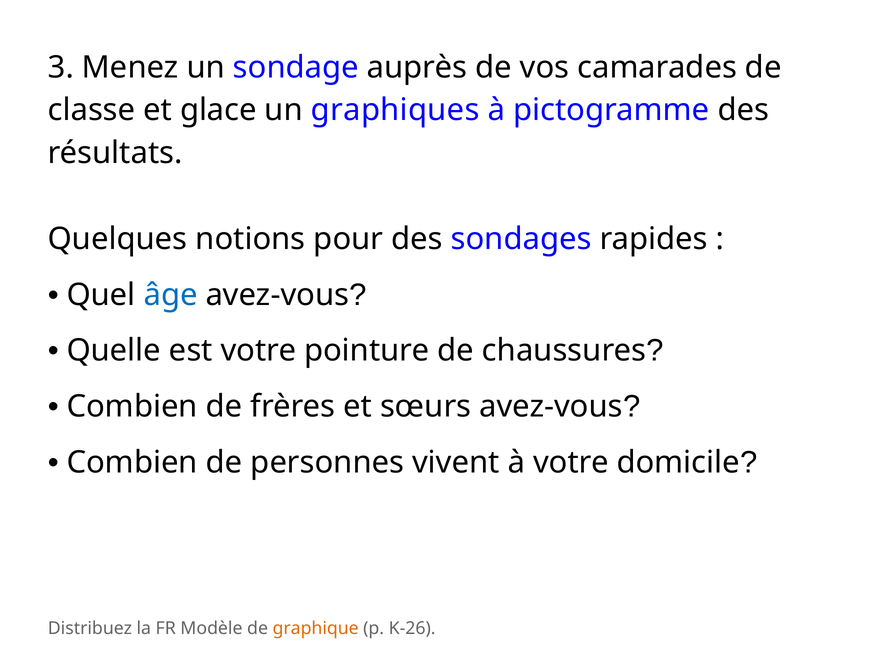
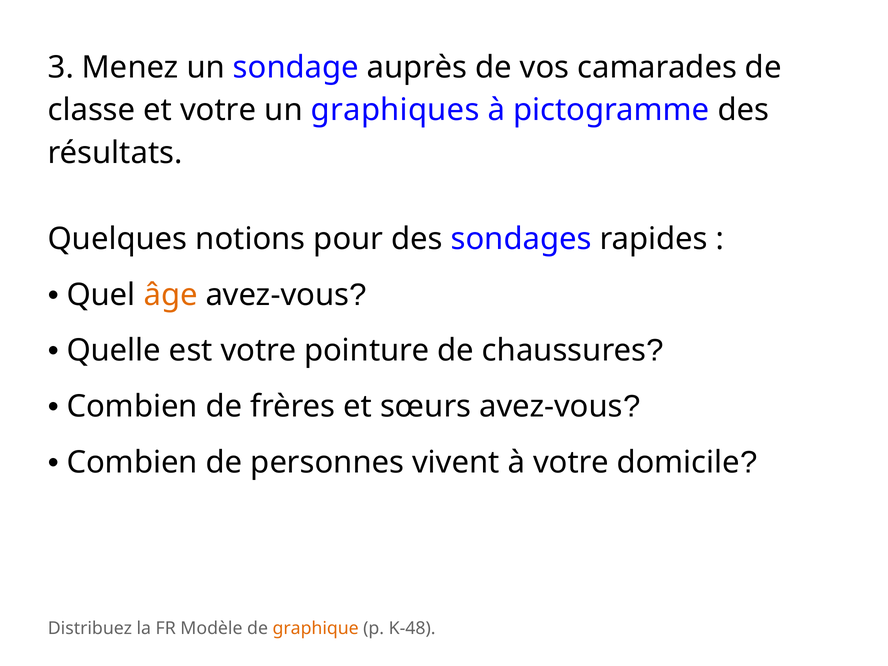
et glace: glace -> votre (218, 110)
âge colour: blue -> orange (171, 295)
K-26: K-26 -> K-48 (412, 629)
